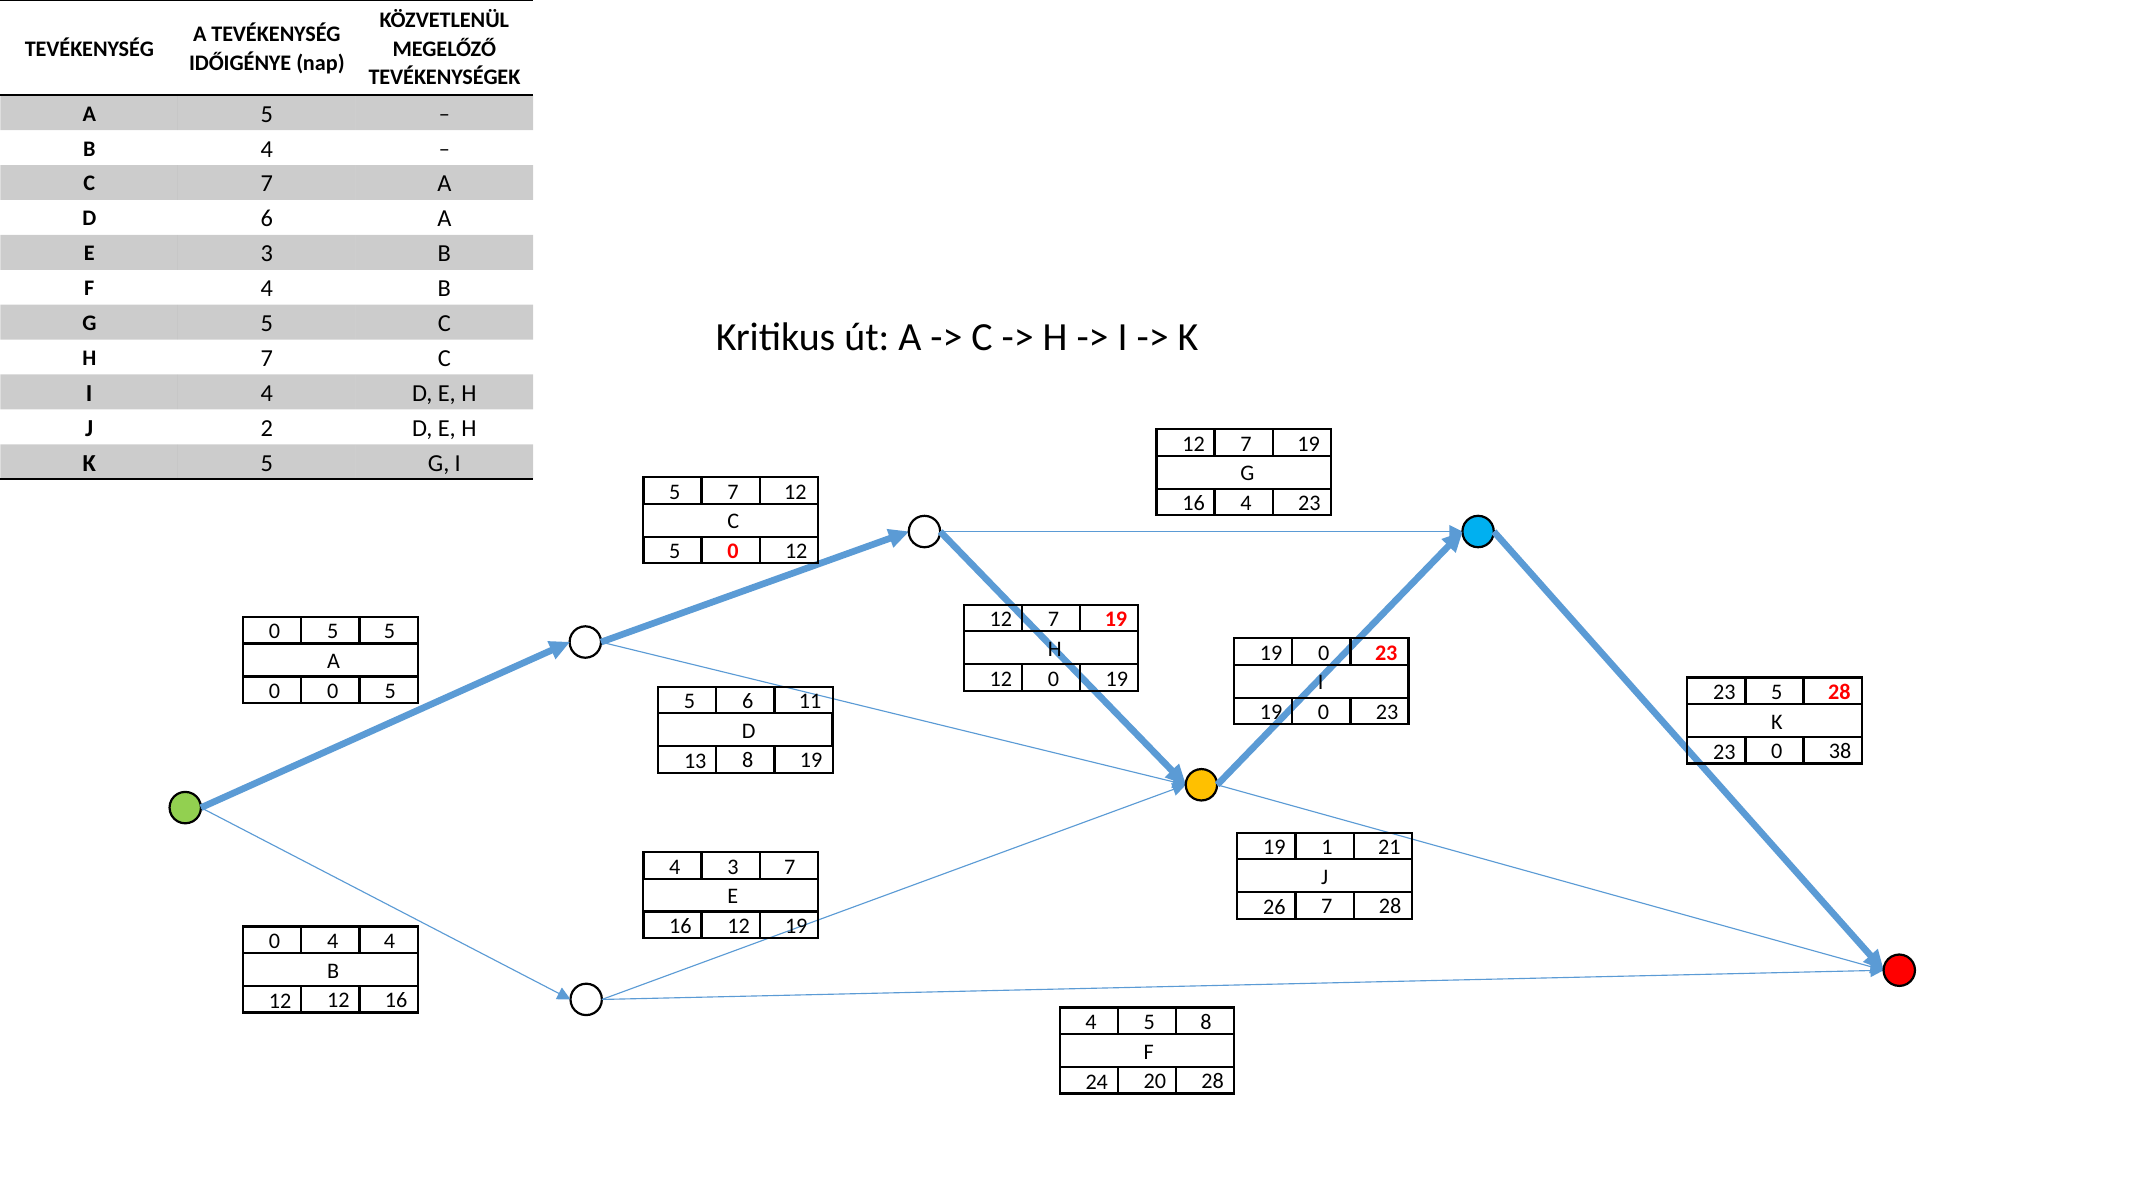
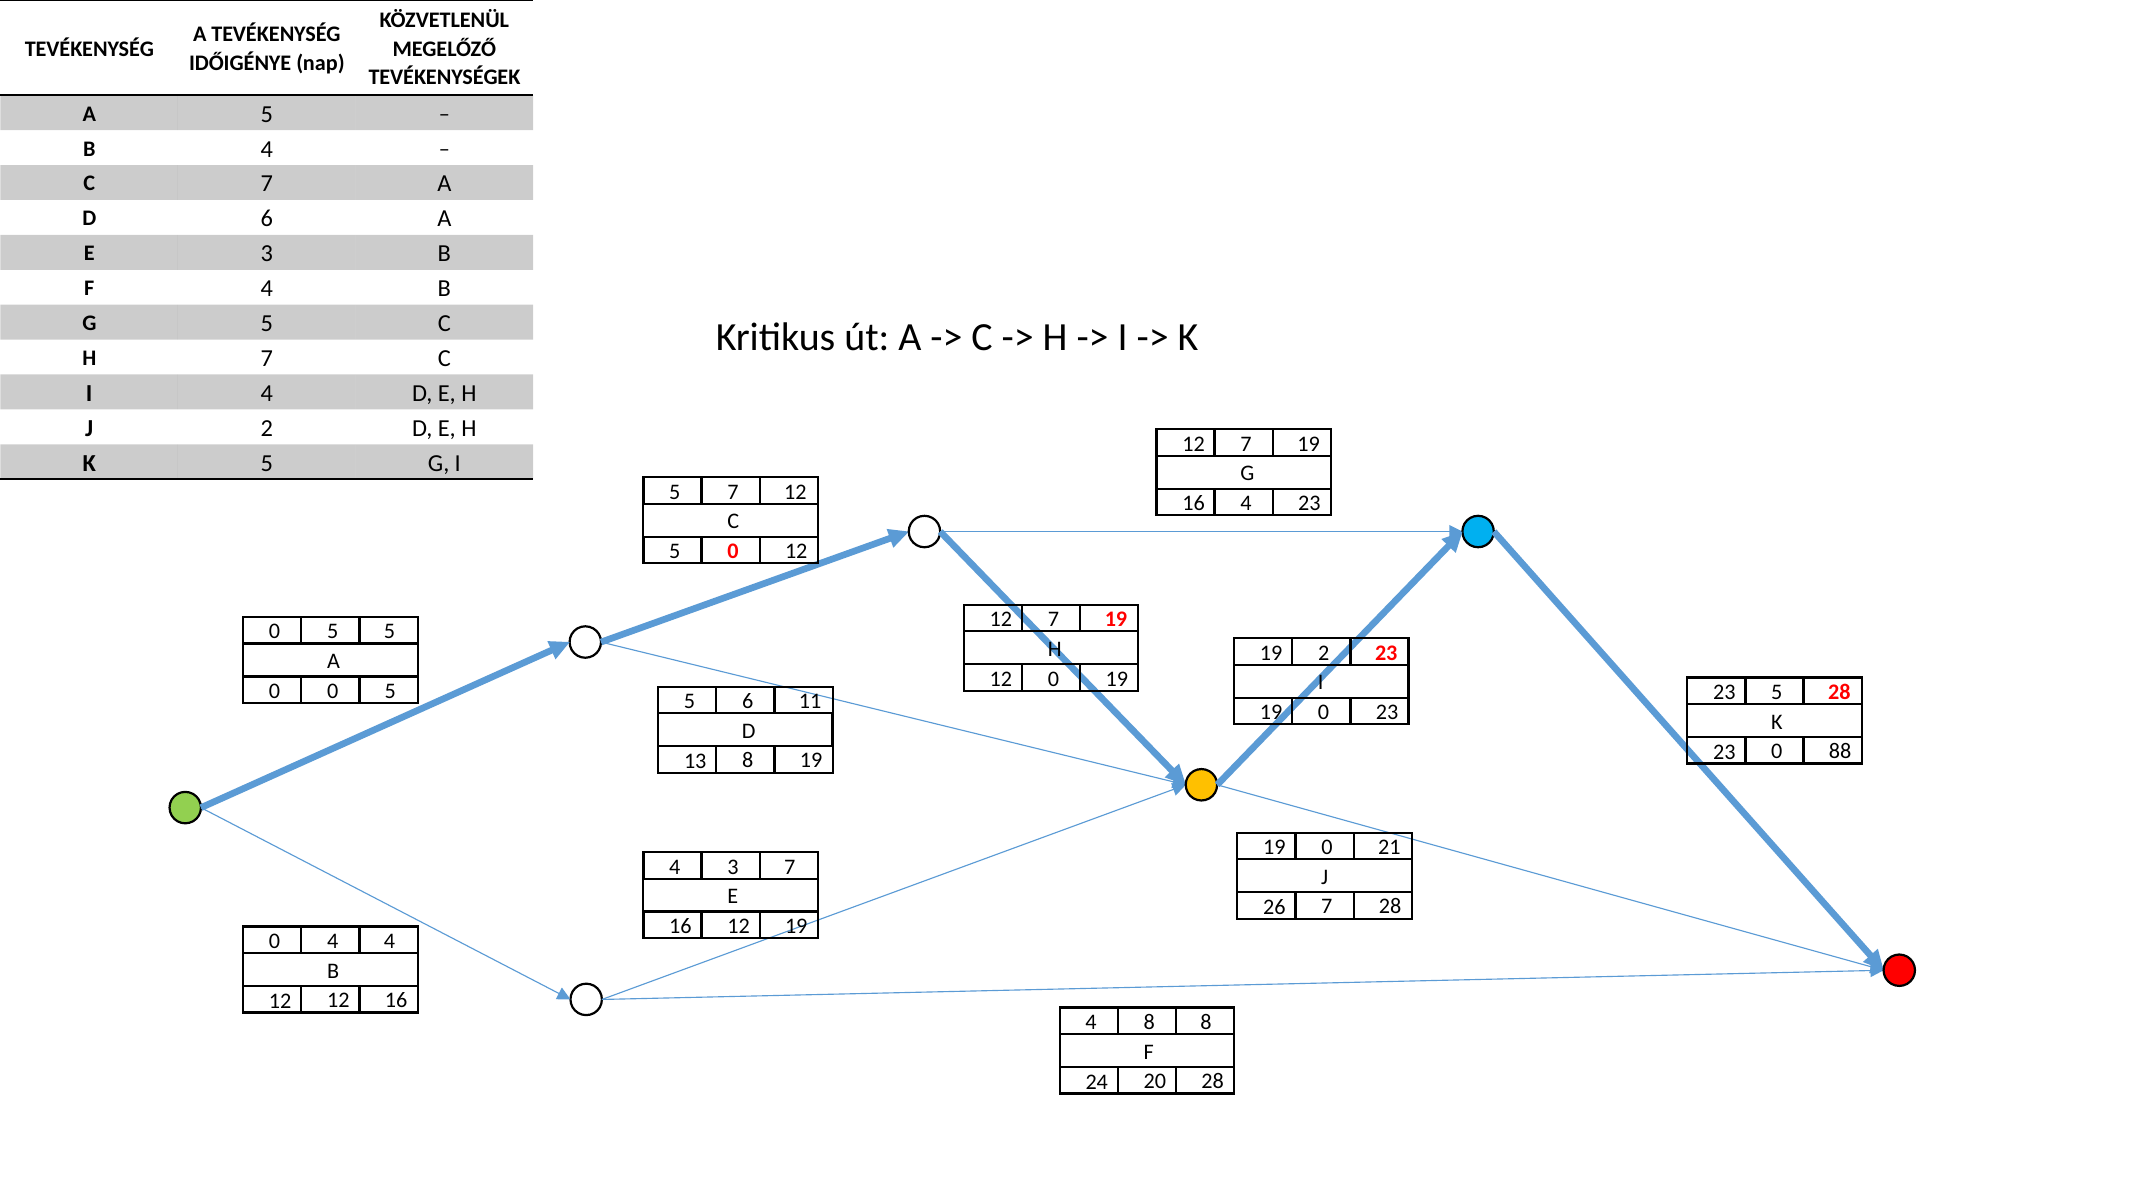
0: 0 -> 2 (1324, 653)
38: 38 -> 88 (1840, 751)
1: 1 -> 0 (1327, 847)
4 5: 5 -> 8 (1149, 1022)
